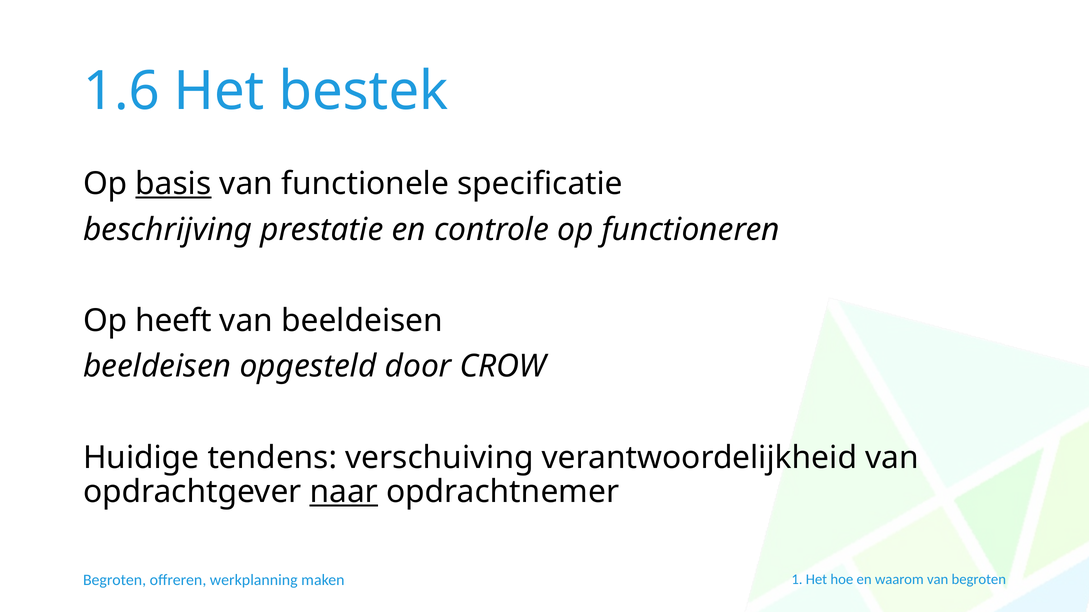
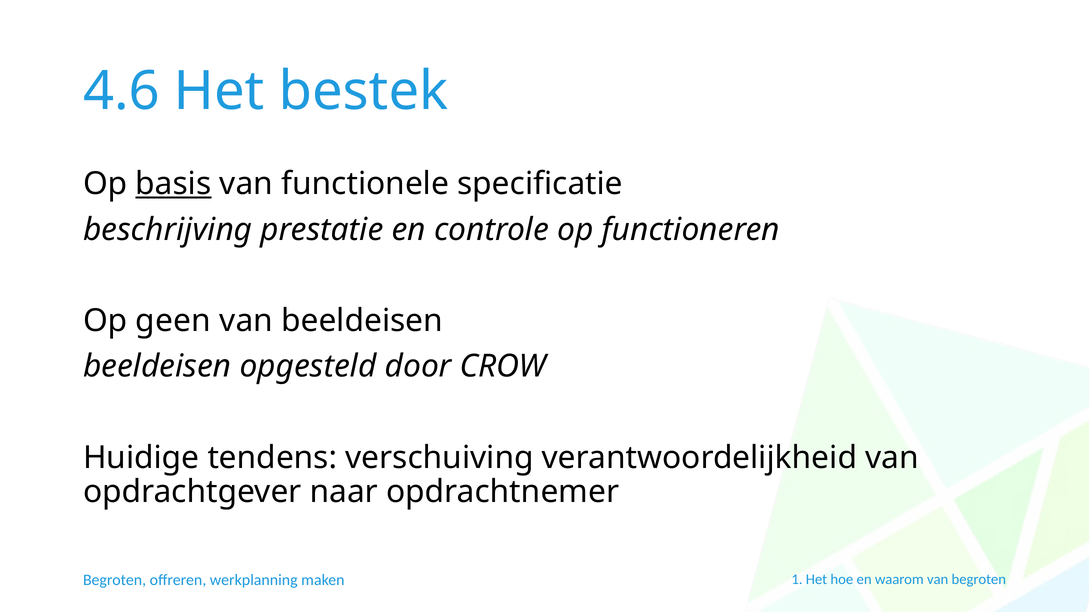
1.6: 1.6 -> 4.6 (121, 91)
heeft: heeft -> geen (173, 321)
naar underline: present -> none (344, 492)
